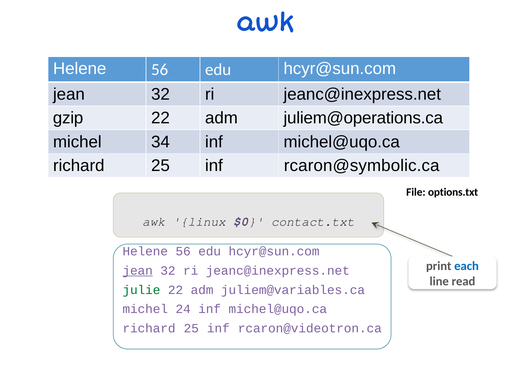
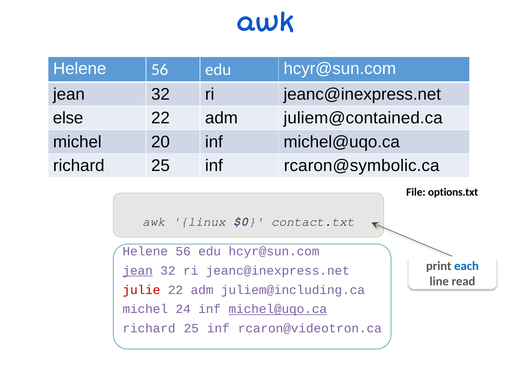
gzip: gzip -> else (68, 118)
juliem@operations.ca: juliem@operations.ca -> juliem@contained.ca (363, 118)
34: 34 -> 20 (161, 142)
julie colour: green -> red (141, 290)
juliem@variables.ca: juliem@variables.ca -> juliem@including.ca (293, 290)
michel@uqo.ca underline: none -> present (278, 310)
